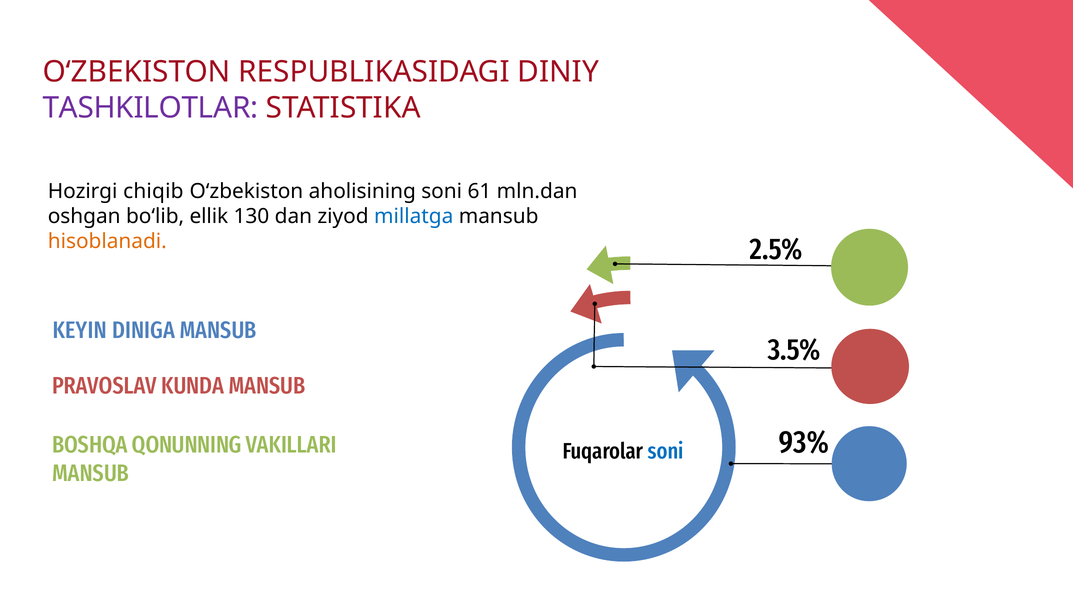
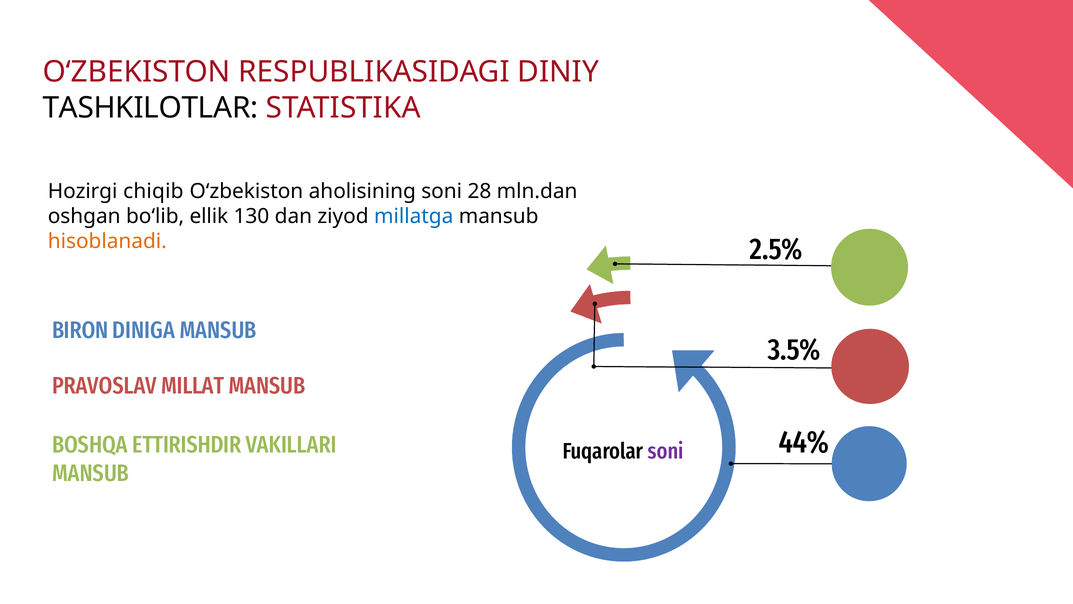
TASHKILOTLAR colour: purple -> black (150, 108)
61: 61 -> 28 (479, 191)
KEYIN: KEYIN -> BIRON (80, 330)
KUNDA: KUNDA -> MILLAT (193, 386)
93%: 93% -> 44% (804, 442)
QONUNNING: QONUNNING -> ETTIRISHDIR (187, 445)
soni colour: blue -> purple (666, 451)
